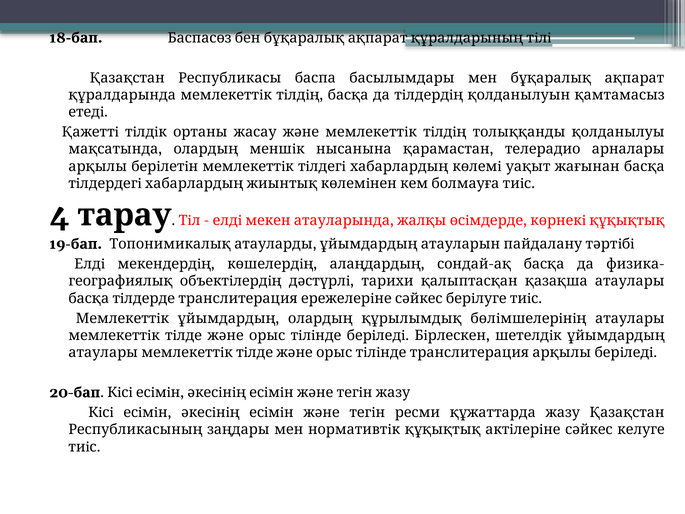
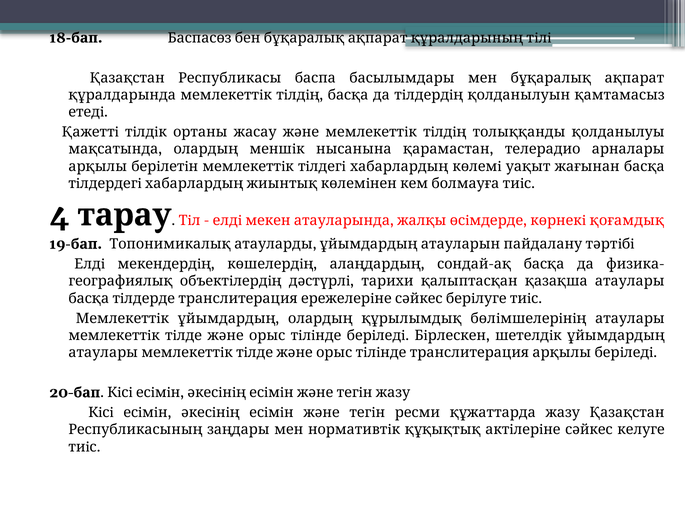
көрнекi құқықтық: құқықтық -> қоғамдық (627, 221)
